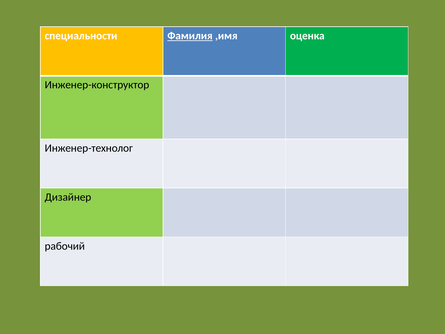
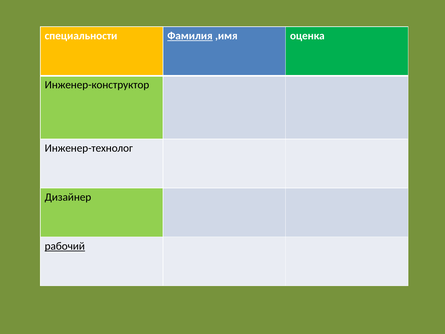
рабочий underline: none -> present (65, 246)
